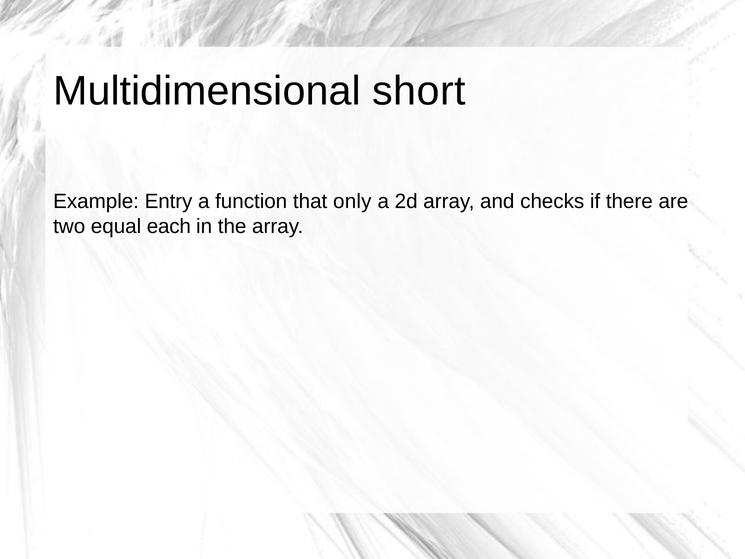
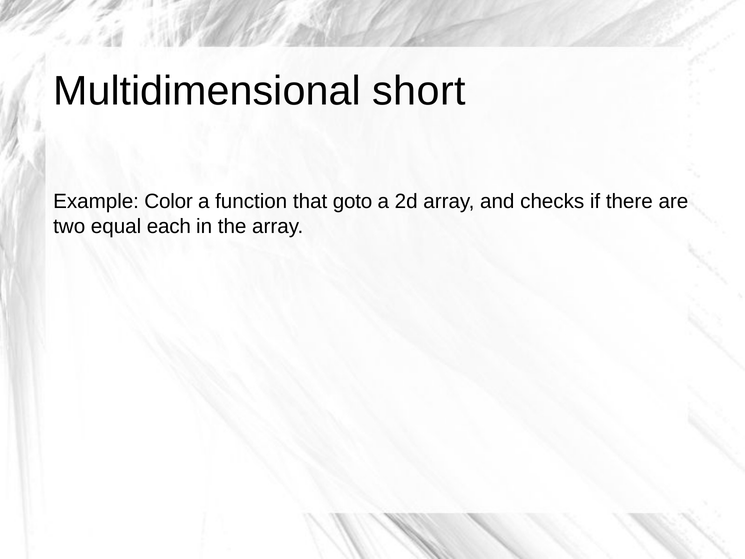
Entry: Entry -> Color (169, 202)
only: only -> goto (353, 202)
